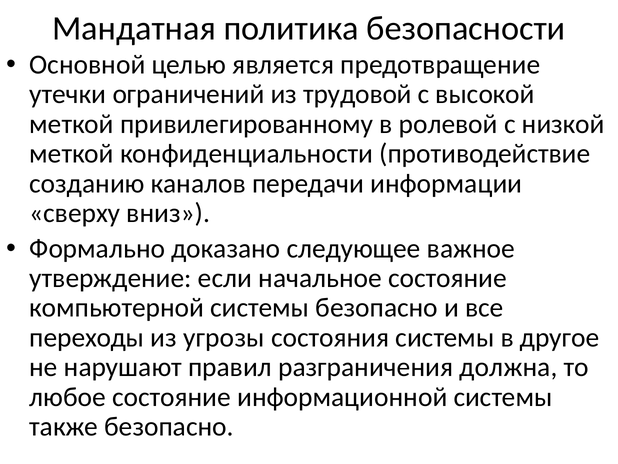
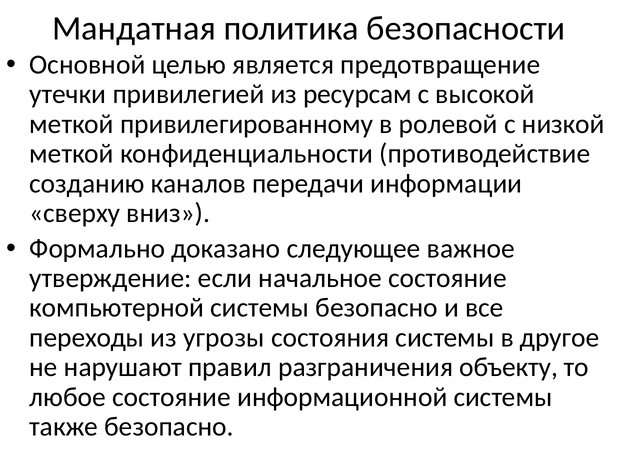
ограничений: ограничений -> привилегией (188, 94)
трудовой: трудовой -> ресурсам (357, 94)
должна: должна -> объекту (509, 367)
